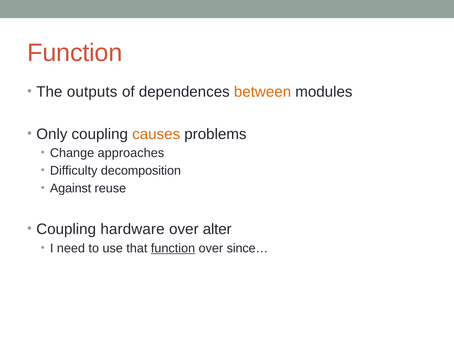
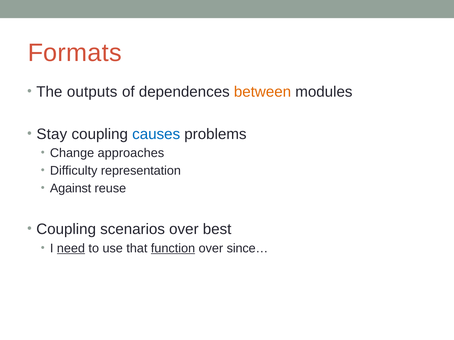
Function: Function -> Formats (75, 53)
Only: Only -> Stay (52, 134)
causes colour: orange -> blue (156, 134)
decomposition: decomposition -> representation (141, 171)
hardware: hardware -> scenarios (133, 230)
alter: alter -> best (217, 230)
need underline: none -> present (71, 249)
